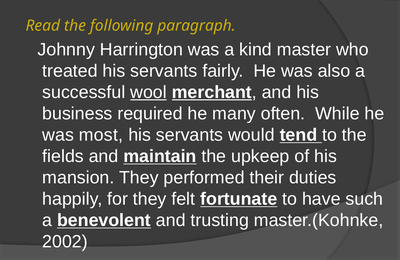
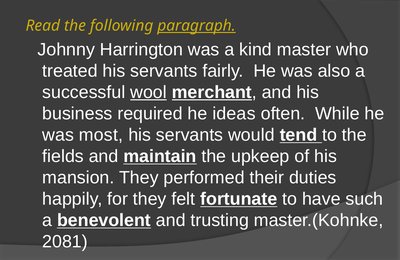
paragraph underline: none -> present (196, 26)
many: many -> ideas (234, 114)
2002: 2002 -> 2081 (65, 242)
